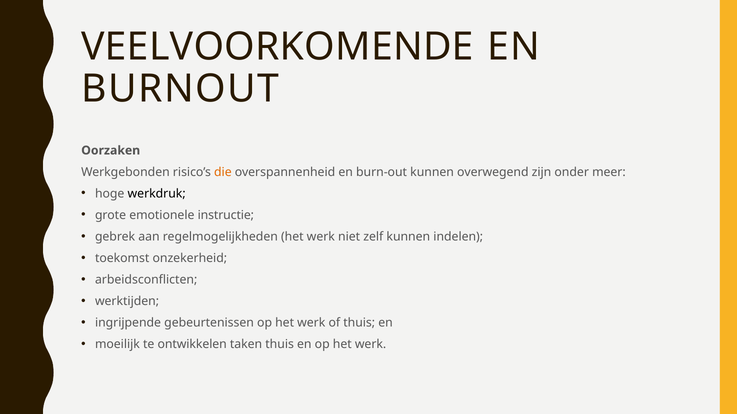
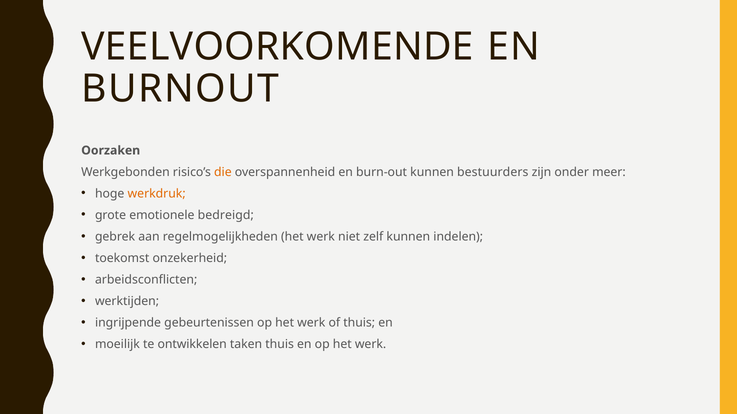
overwegend: overwegend -> bestuurders (493, 172)
werkdruk colour: black -> orange (157, 194)
instructie: instructie -> bedreigd (226, 215)
